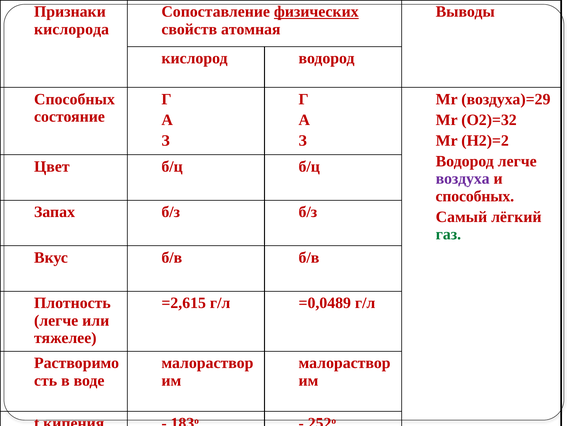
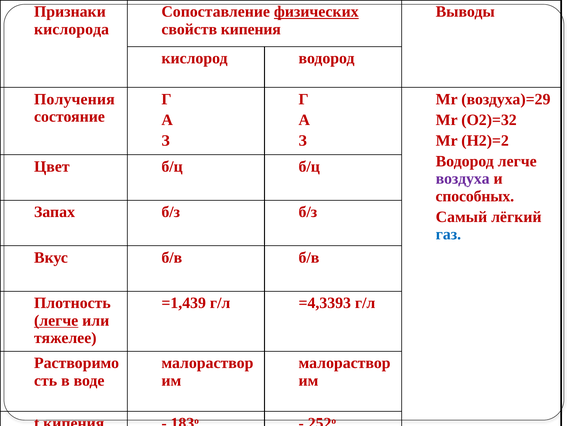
свойств атомная: атомная -> кипения (251, 29)
Способных: Способных -> Получения (74, 99)
газ colour: green -> blue (448, 234)
=2,615: =2,615 -> =1,439 (184, 303)
=0,0489: =0,0489 -> =4,3393 (325, 303)
легче underline: none -> present (56, 321)
